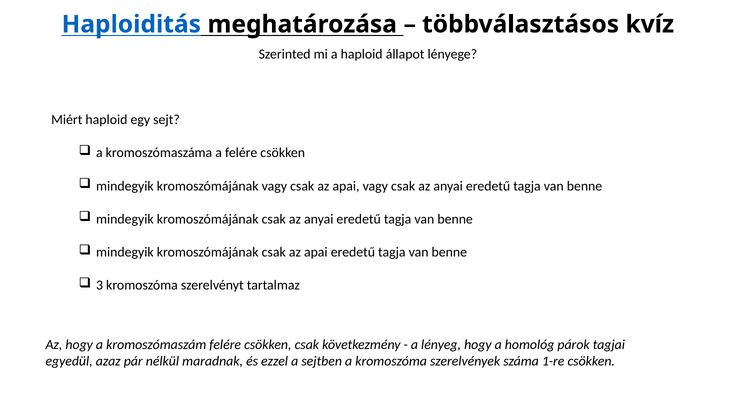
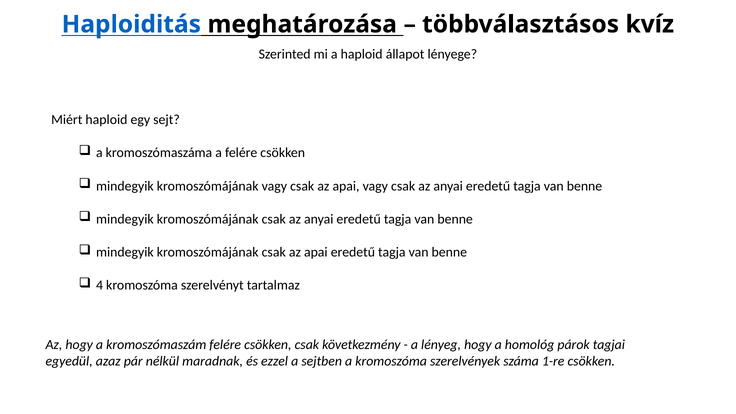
3: 3 -> 4 (100, 285)
